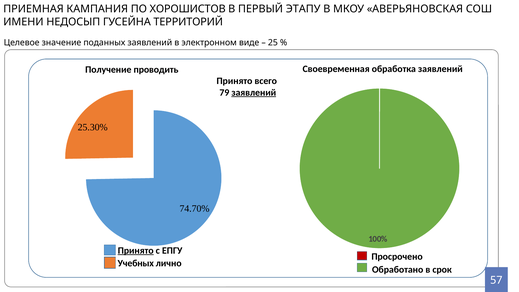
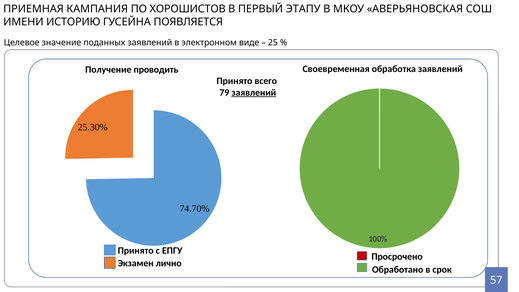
НЕДОСЫП: НЕДОСЫП -> ИСТОРИЮ (73, 22)
ТЕРРИТОРИЙ: ТЕРРИТОРИЙ -> ПОЯВЛЯЕТСЯ (188, 22)
Принято underline: present -> none (136, 250)
Учебных: Учебных -> Экзамен (136, 263)
